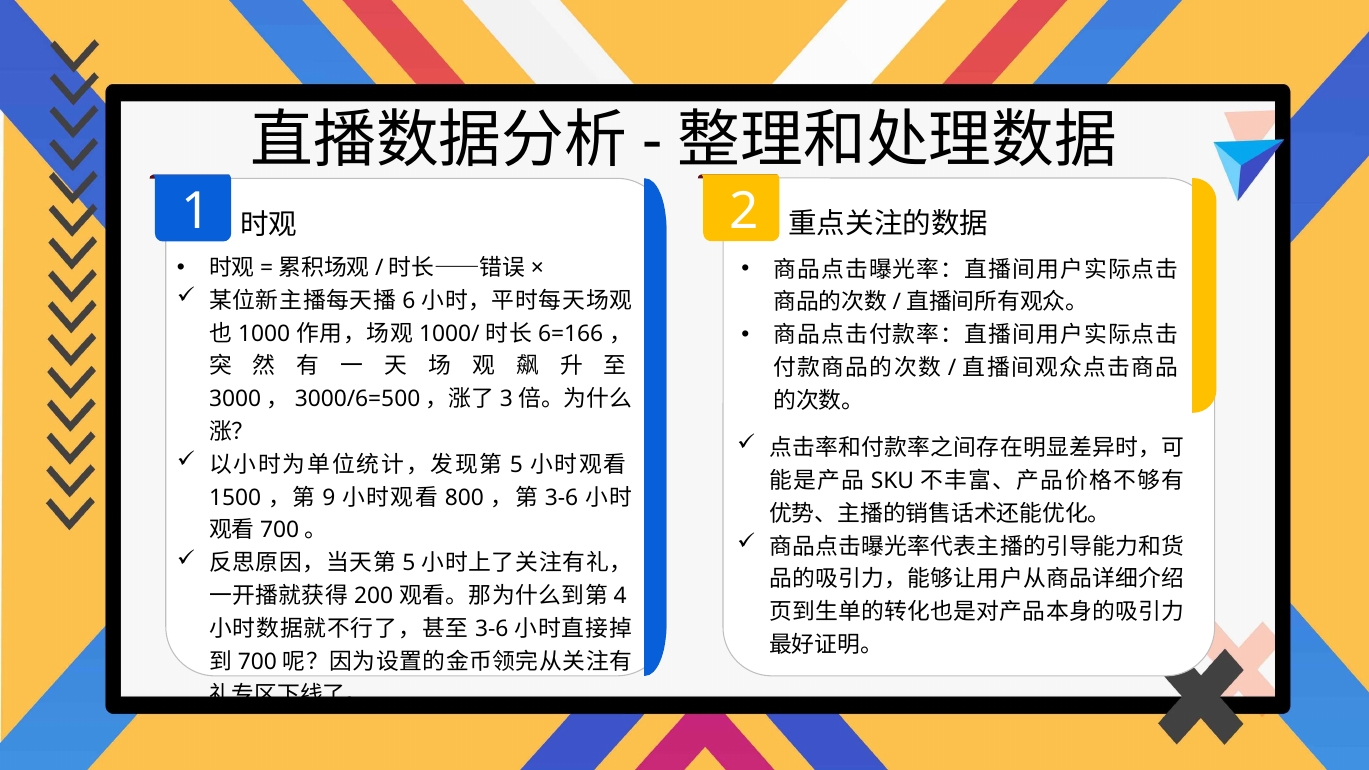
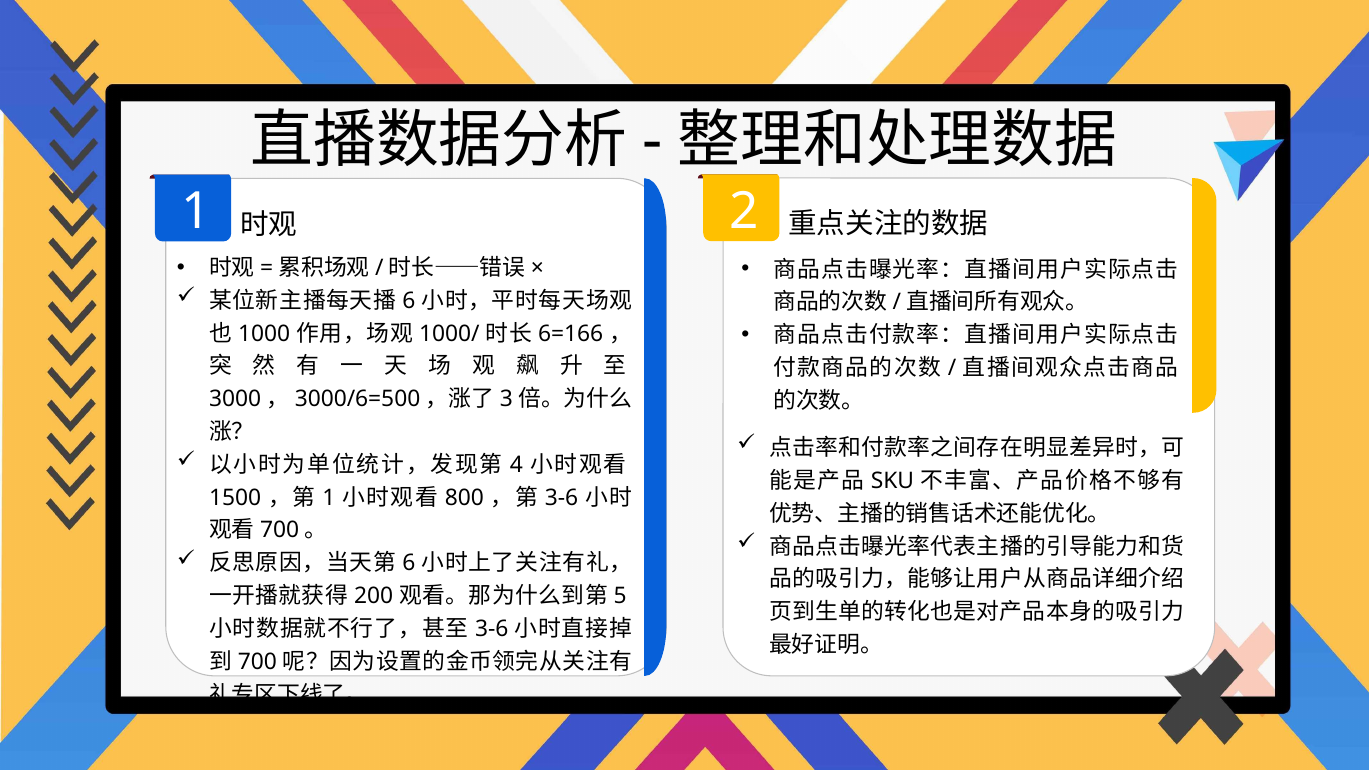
5: 5 -> 4 (516, 465)
9: 9 -> 1 (329, 498)
5: 5 -> 6 (409, 563)
4: 4 -> 5 (620, 596)
